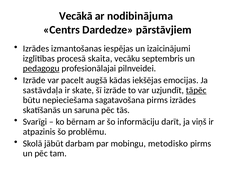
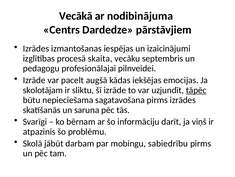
pedagogu underline: present -> none (41, 68)
sastāvdaļa: sastāvdaļa -> skolotājam (43, 90)
skate: skate -> sliktu (83, 90)
metodisko: metodisko -> sabiedrību (168, 143)
